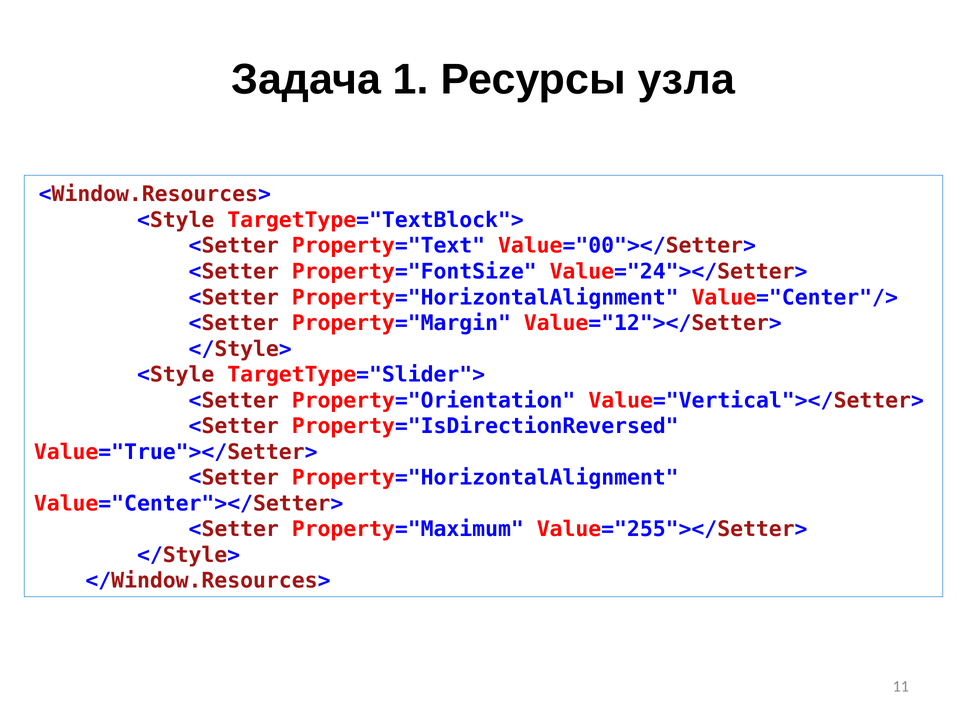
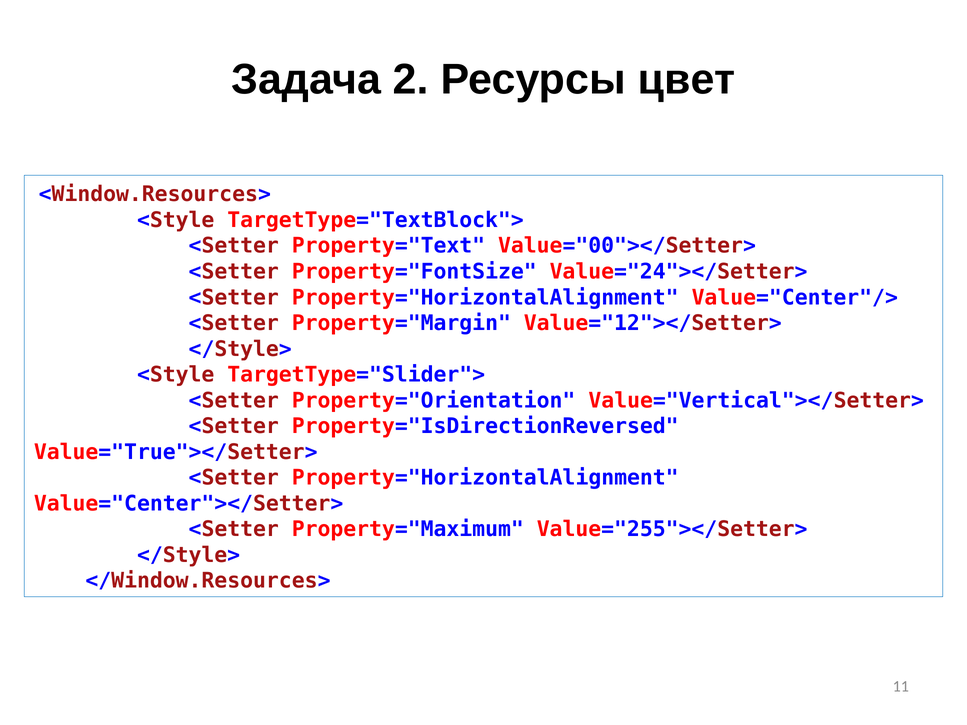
1: 1 -> 2 (411, 80)
узла: узла -> цвет (687, 80)
